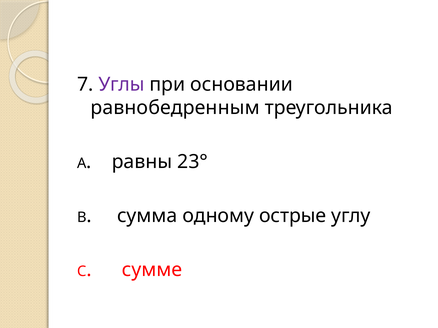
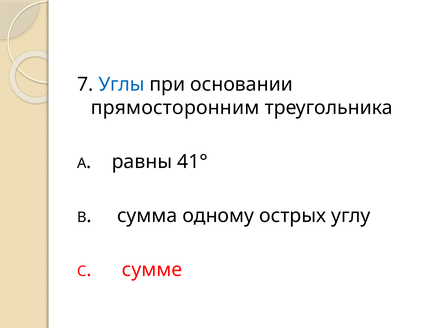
Углы colour: purple -> blue (121, 85)
равнобедренным: равнобедренным -> прямосторонним (175, 108)
23°: 23° -> 41° (193, 162)
острые: острые -> острых (293, 216)
